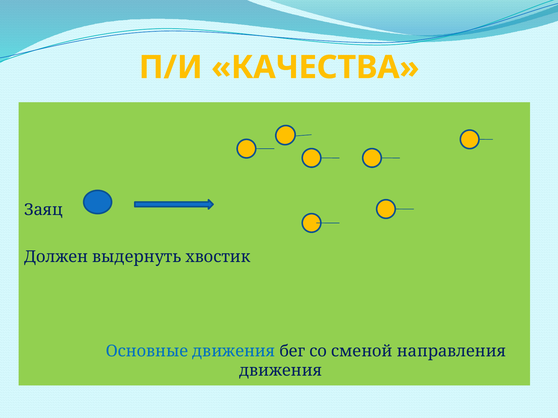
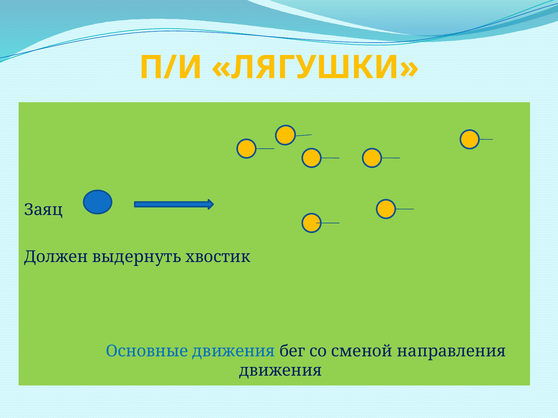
КАЧЕСТВА: КАЧЕСТВА -> ЛЯГУШКИ (315, 68)
